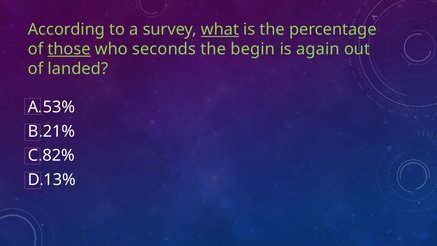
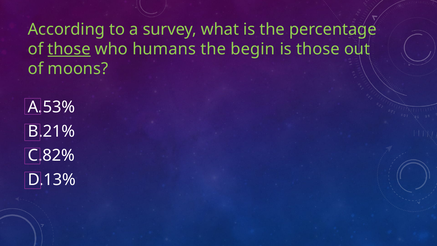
what underline: present -> none (220, 29)
seconds: seconds -> humans (164, 49)
is again: again -> those (318, 49)
landed: landed -> moons (78, 69)
